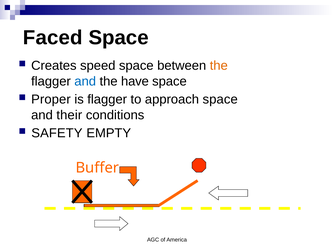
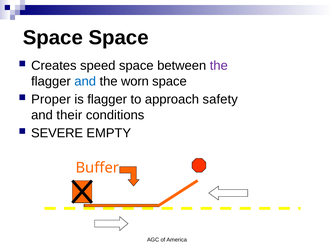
Faced: Faced -> Space (53, 38)
the colour: orange -> purple (219, 66)
have: have -> worn (135, 81)
approach space: space -> safety (220, 100)
SAFETY: SAFETY -> SEVERE (57, 133)
